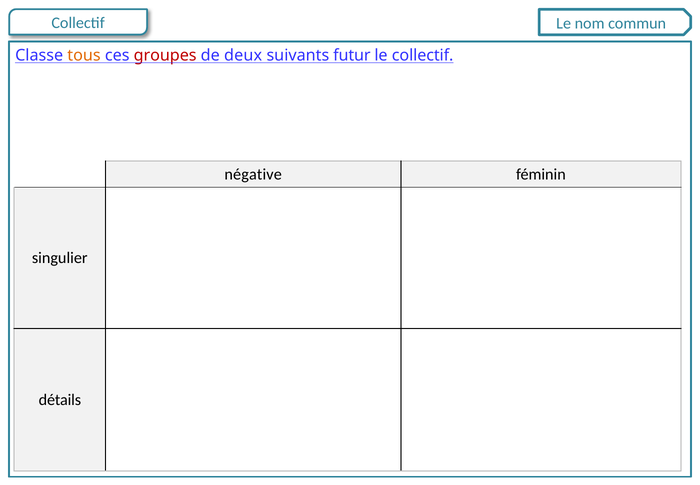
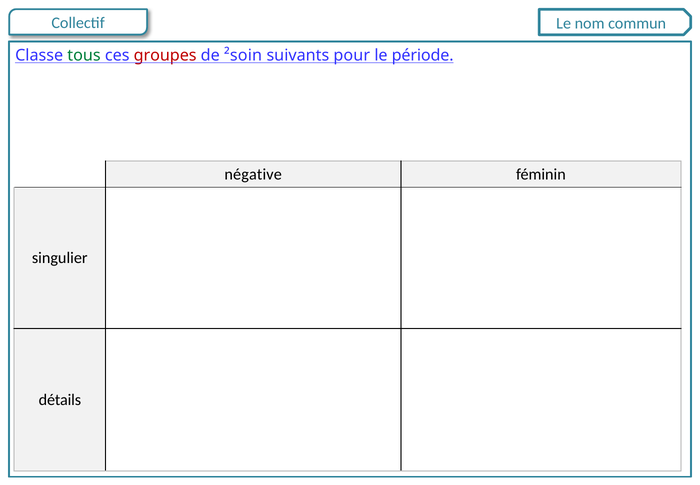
tous colour: orange -> green (84, 55)
deux: deux -> ²soin (243, 55)
futur: futur -> pour (352, 55)
le collectif: collectif -> période (423, 55)
